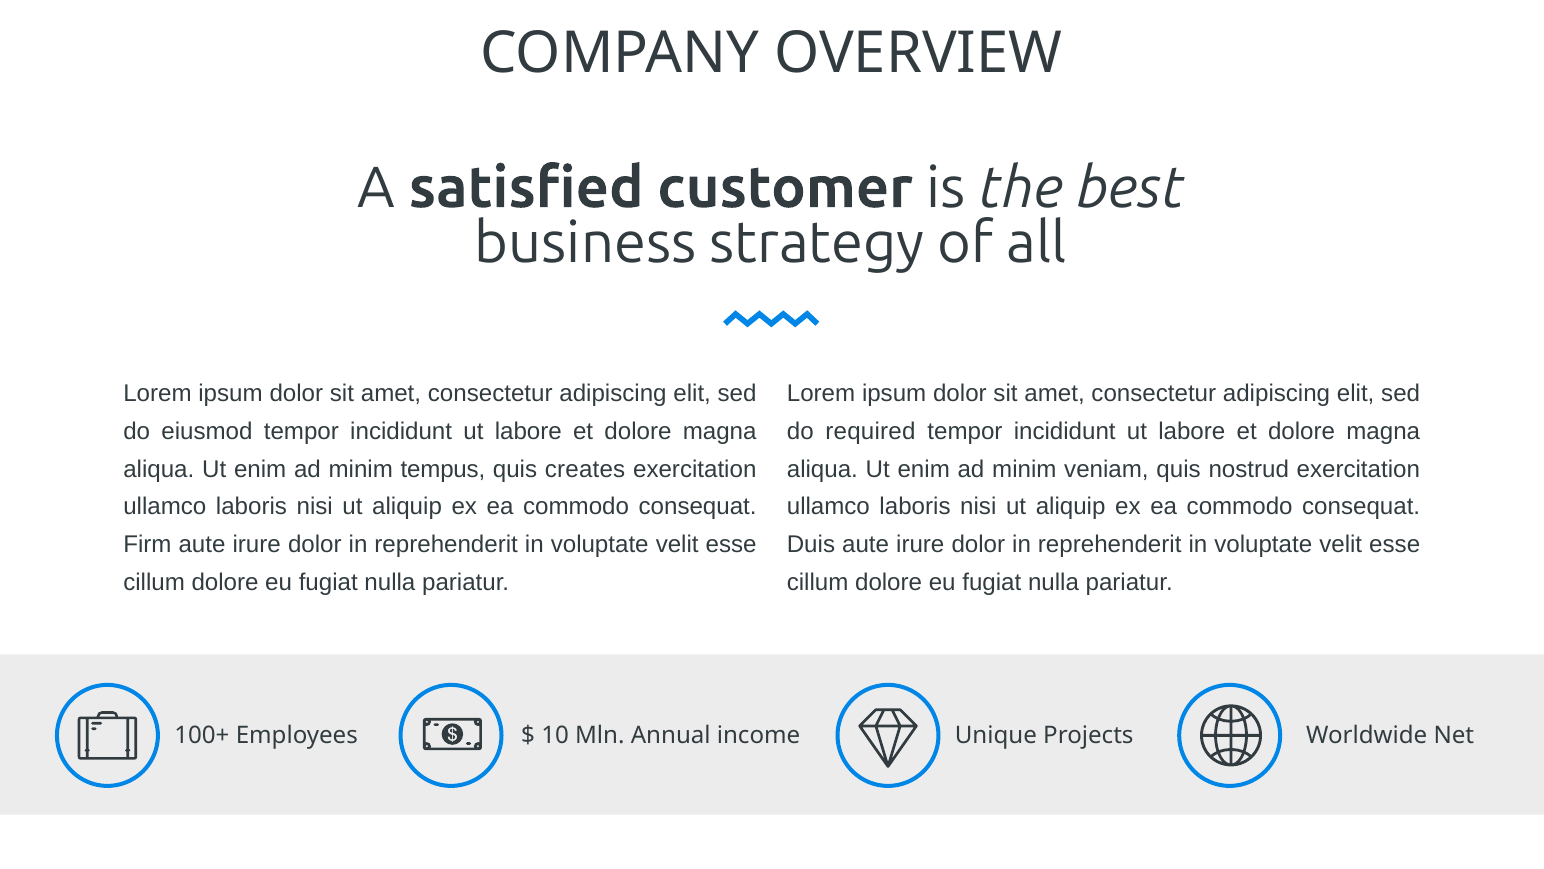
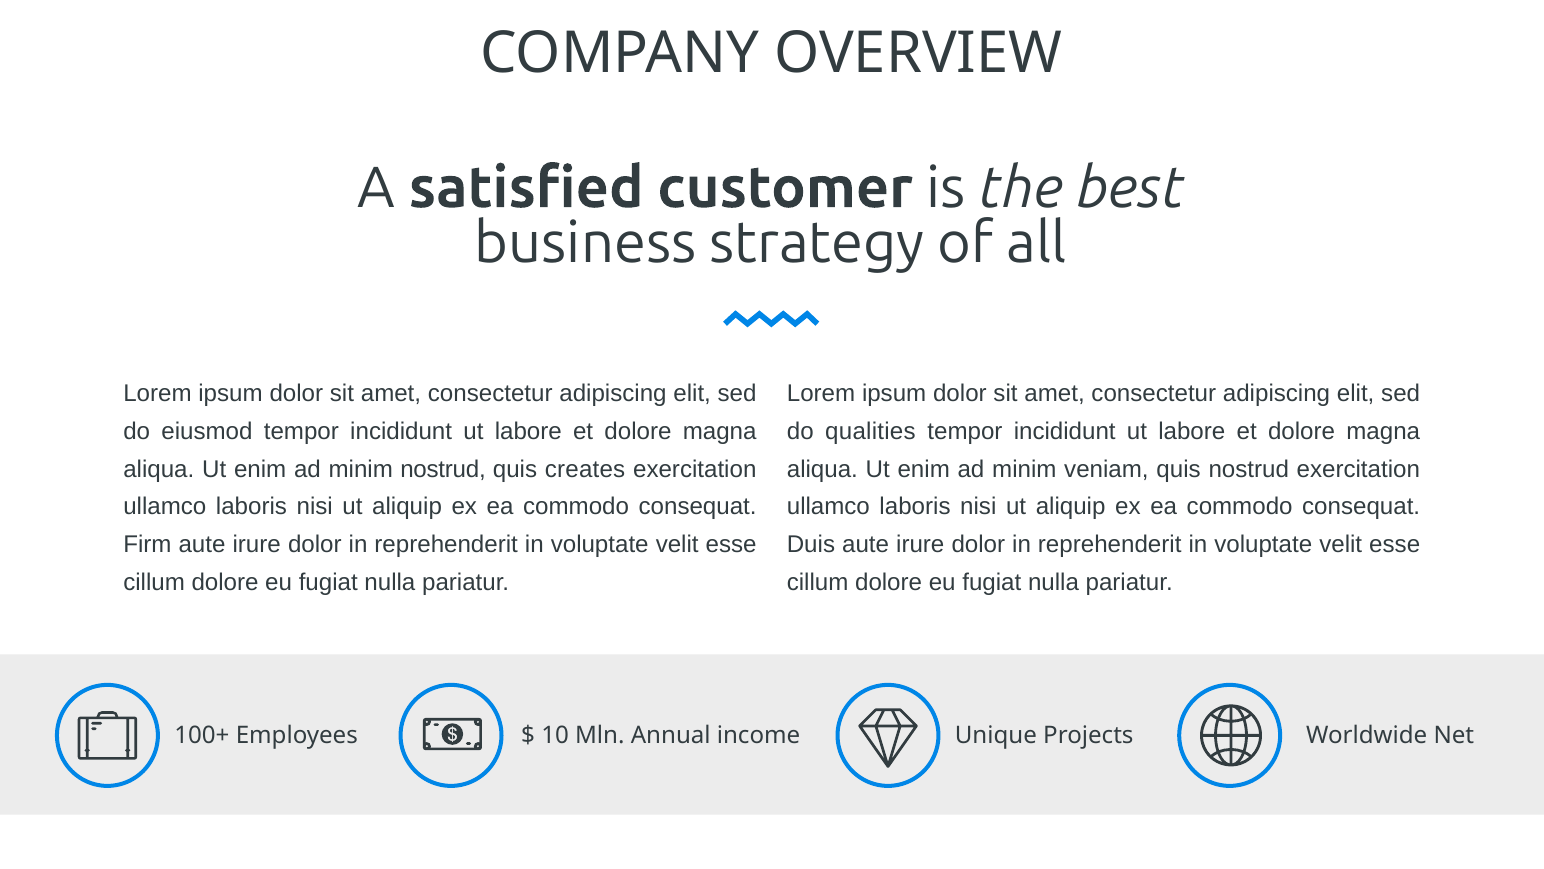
required: required -> qualities (870, 431)
minim tempus: tempus -> nostrud (443, 469)
